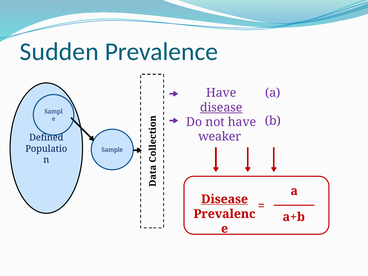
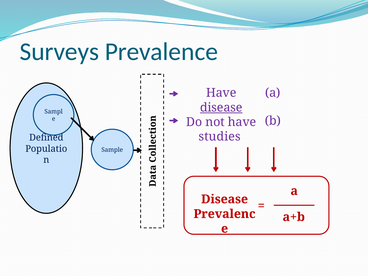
Sudden: Sudden -> Surveys (59, 52)
weaker: weaker -> studies (220, 137)
Disease underline: present -> none (225, 199)
